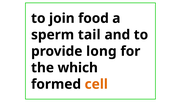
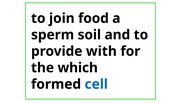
tail: tail -> soil (89, 35)
long: long -> with (101, 51)
cell colour: orange -> blue (96, 84)
